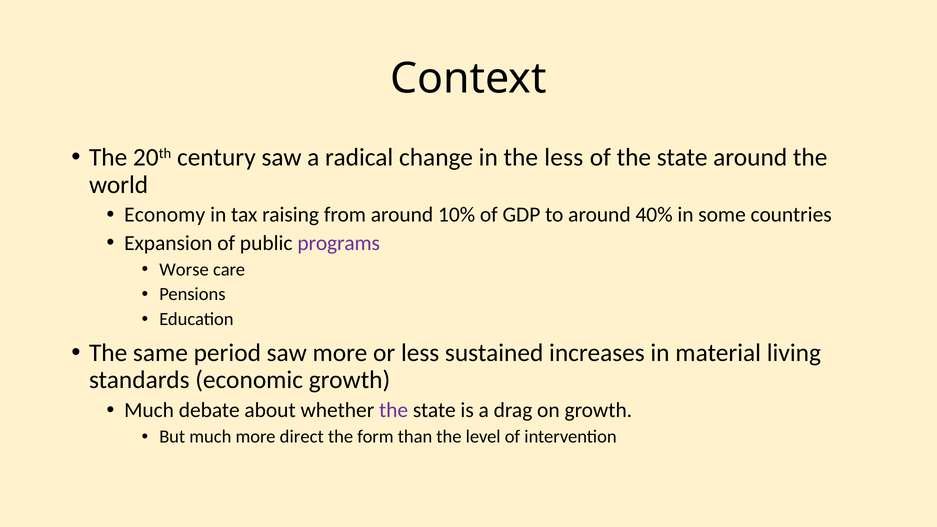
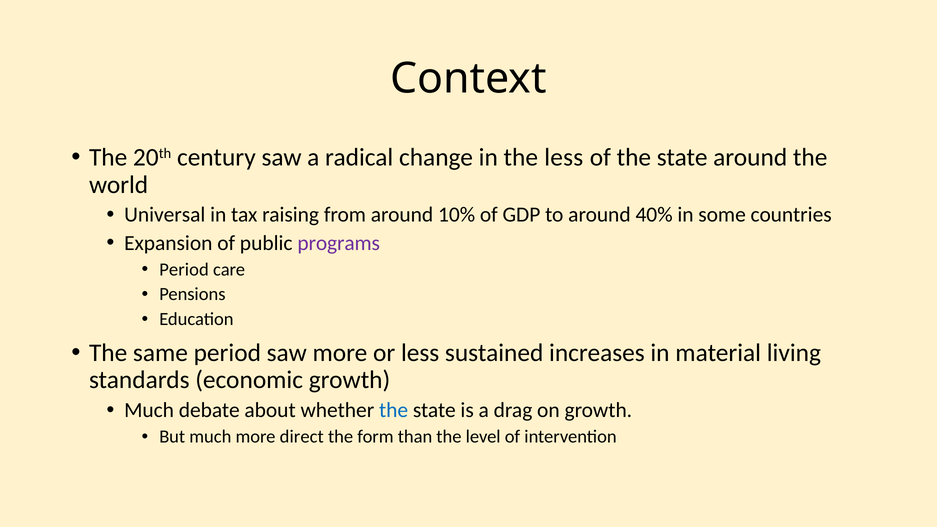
Economy: Economy -> Universal (165, 215)
Worse: Worse -> Period (184, 269)
the colour: purple -> blue (394, 410)
